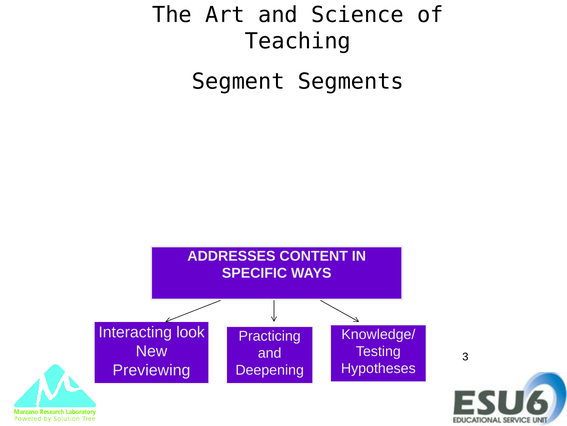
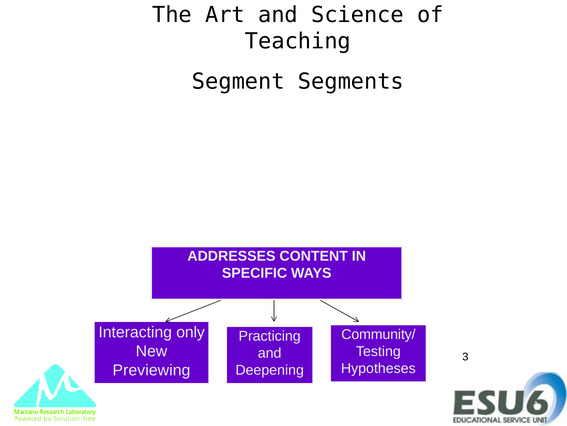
look: look -> only (191, 332)
Knowledge/: Knowledge/ -> Community/ (378, 334)
